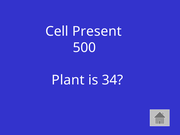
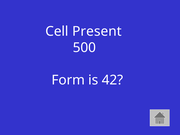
Plant: Plant -> Form (68, 80)
34: 34 -> 42 (112, 80)
